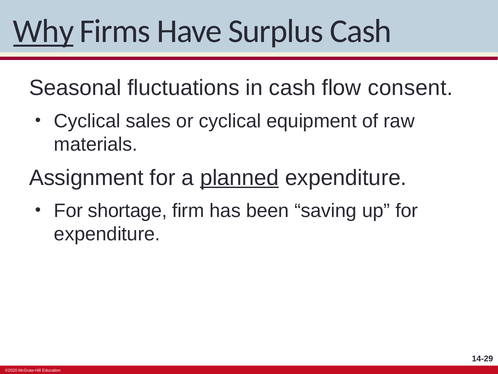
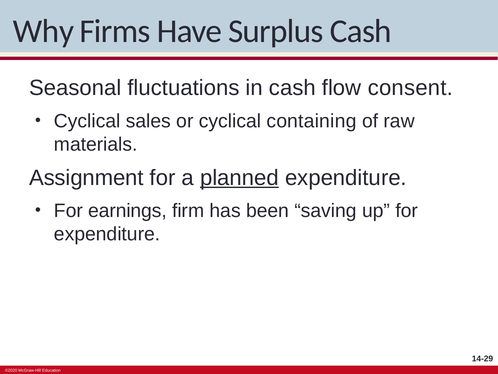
Why underline: present -> none (43, 31)
equipment: equipment -> containing (311, 121)
shortage: shortage -> earnings (128, 211)
